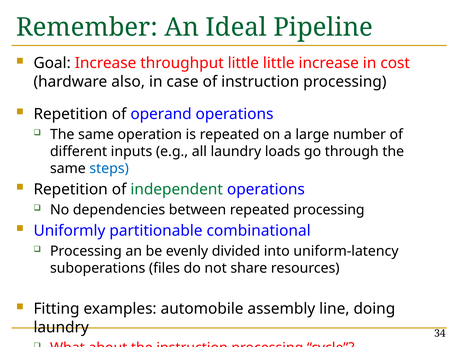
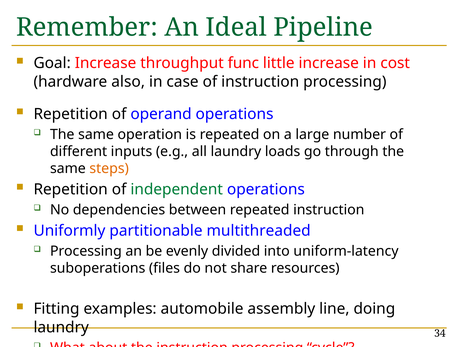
throughput little: little -> func (243, 63)
steps colour: blue -> orange (109, 168)
repeated processing: processing -> instruction (329, 209)
combinational: combinational -> multithreaded (259, 230)
